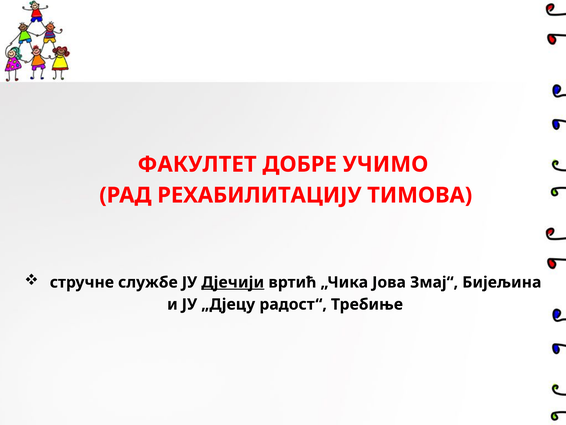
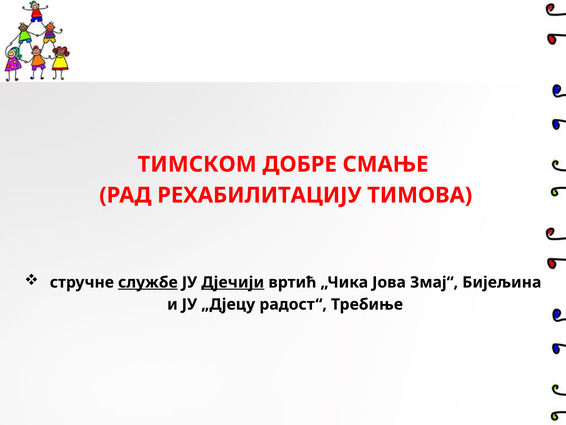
ФАКУЛТЕТ: ФАКУЛТЕТ -> ТИМСКОМ (197, 164)
УЧИМО: УЧИМО -> СМАЊЕ (385, 164)
службе underline: none -> present (148, 282)
